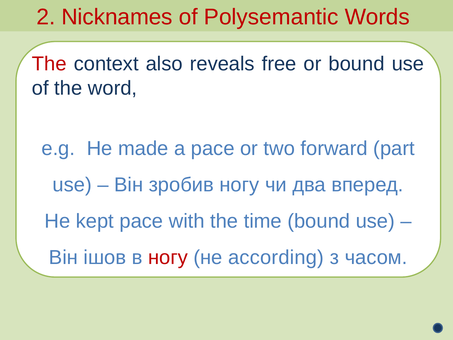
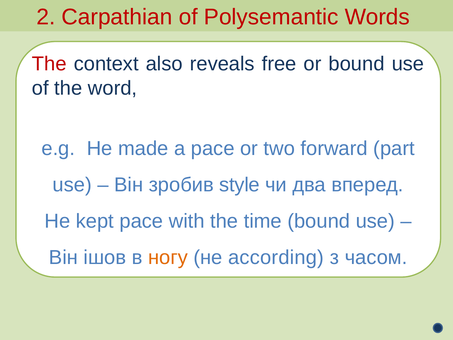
Nicknames: Nicknames -> Carpathian (117, 17)
зробив ногу: ногу -> style (240, 185)
ногу colour: red -> orange (168, 257)
